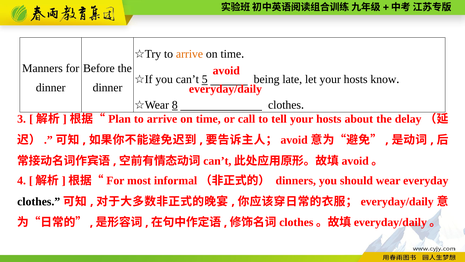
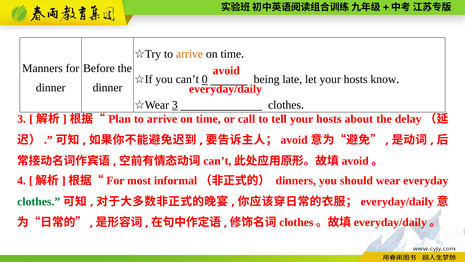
5: 5 -> 0 (205, 79)
☆Wear 8: 8 -> 3 (175, 105)
clothes colour: black -> green (39, 201)
